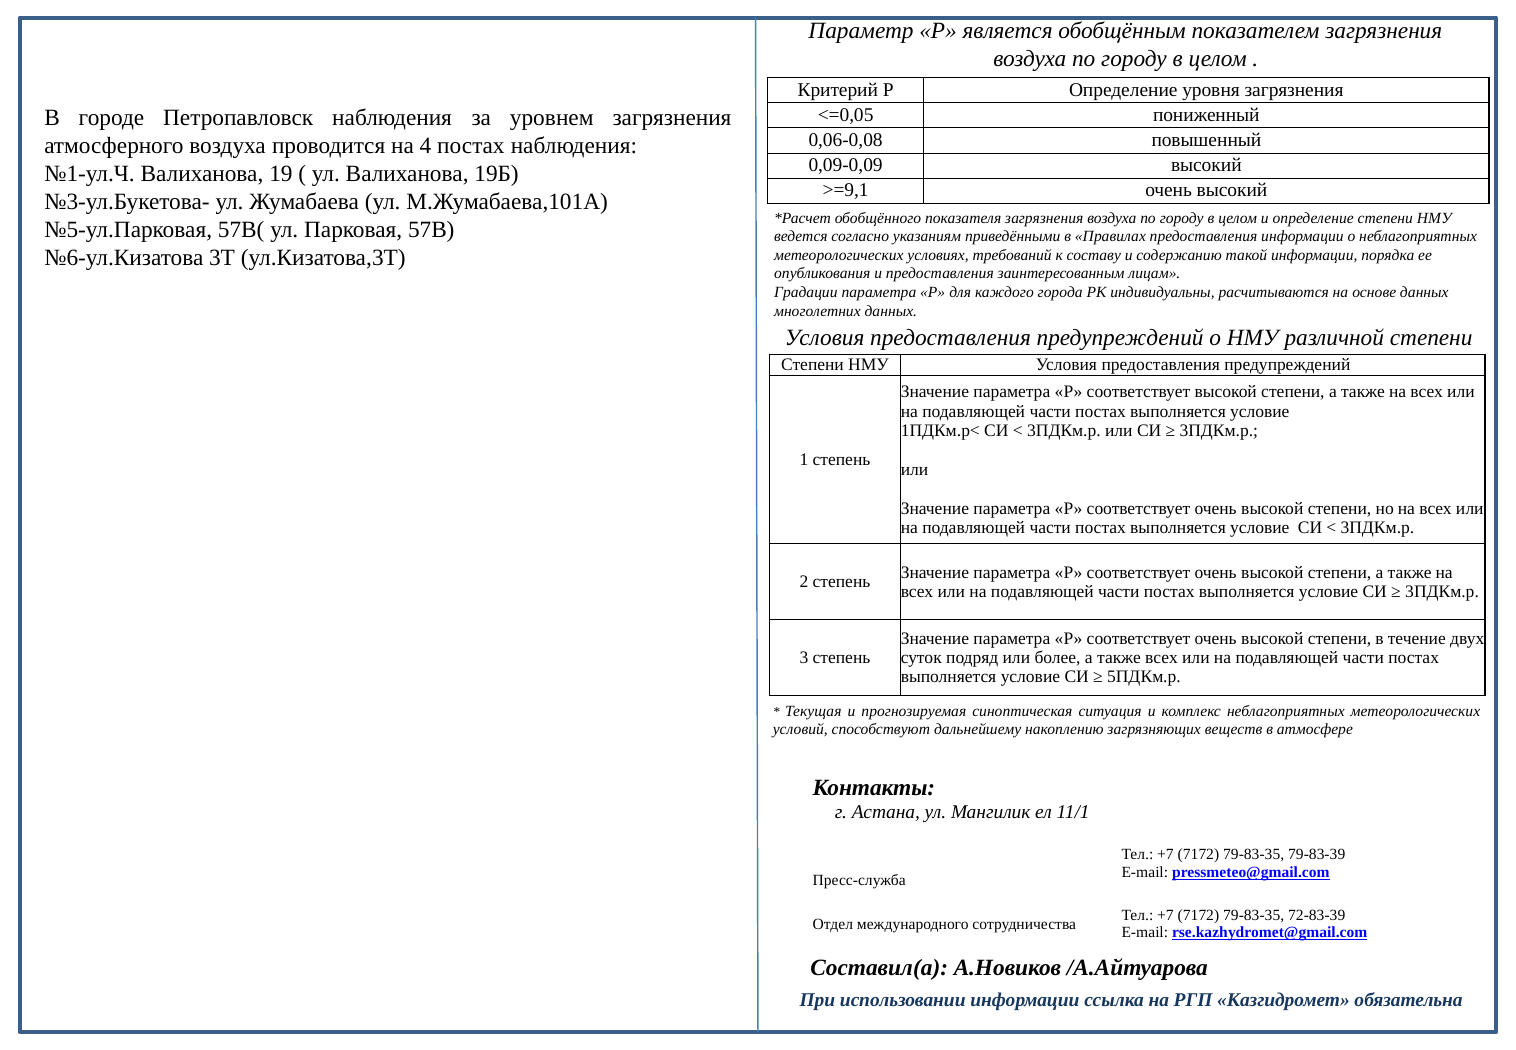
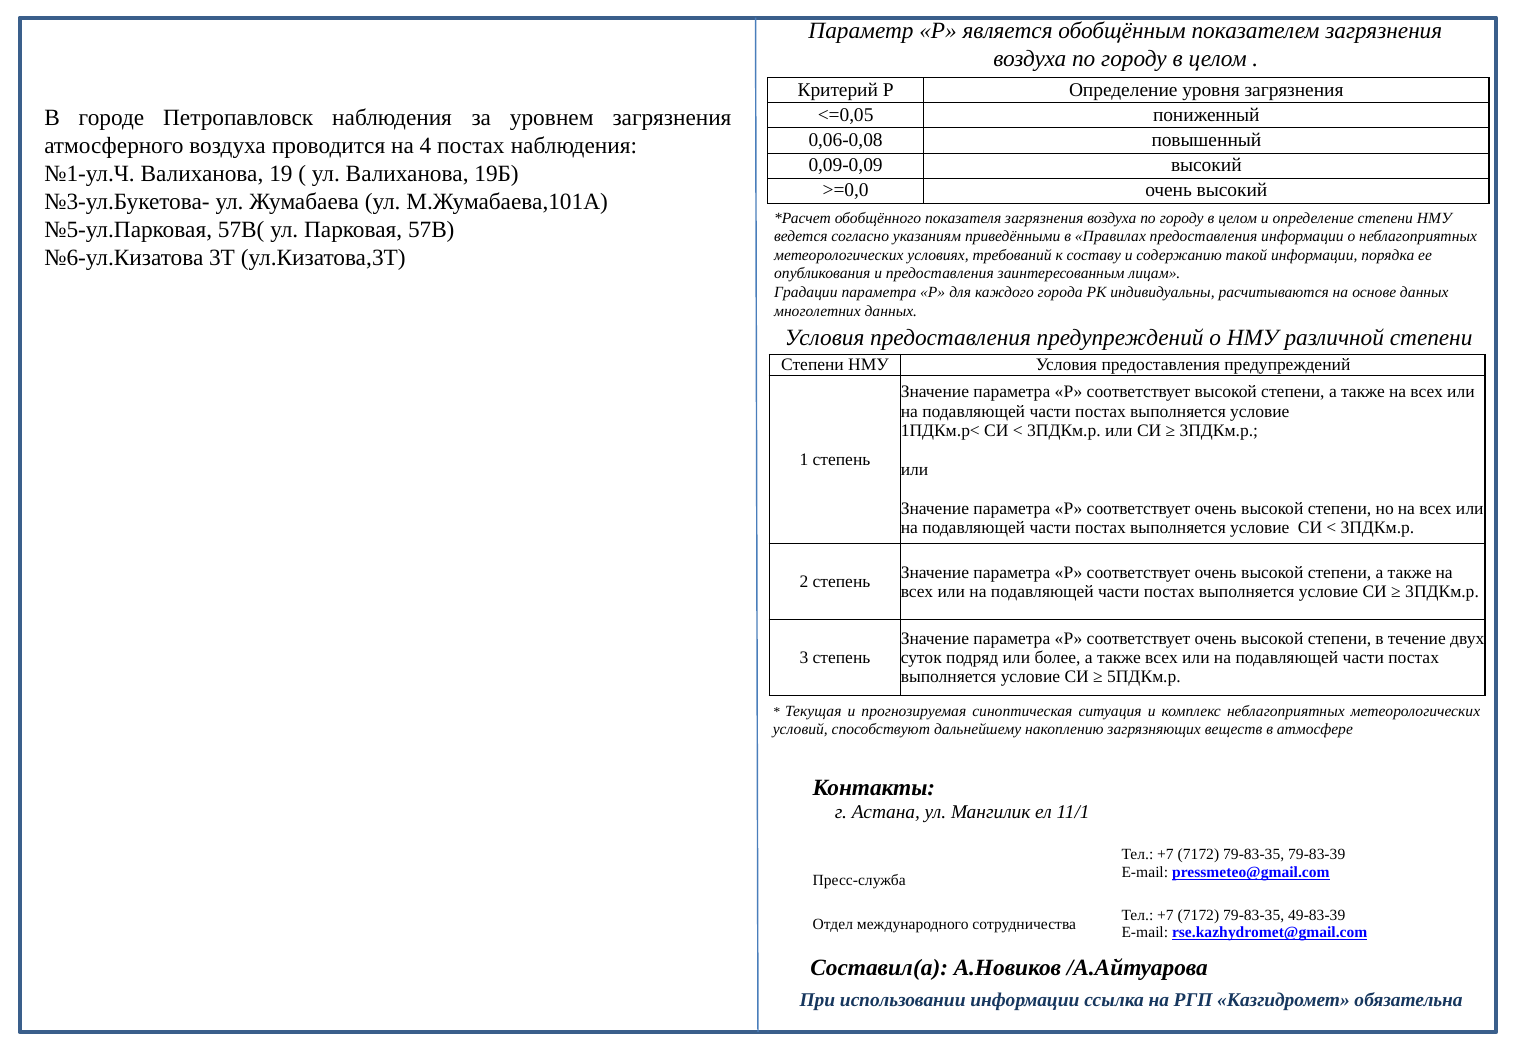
>=9,1: >=9,1 -> >=0,0 (846, 190)
72-83-39: 72-83-39 -> 49-83-39 (1317, 915)
